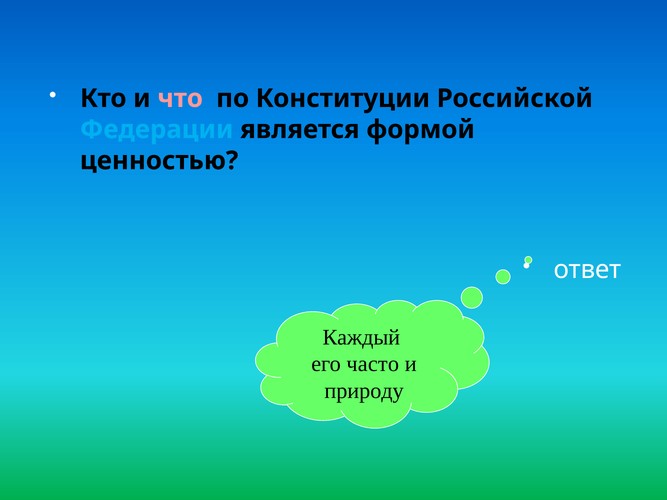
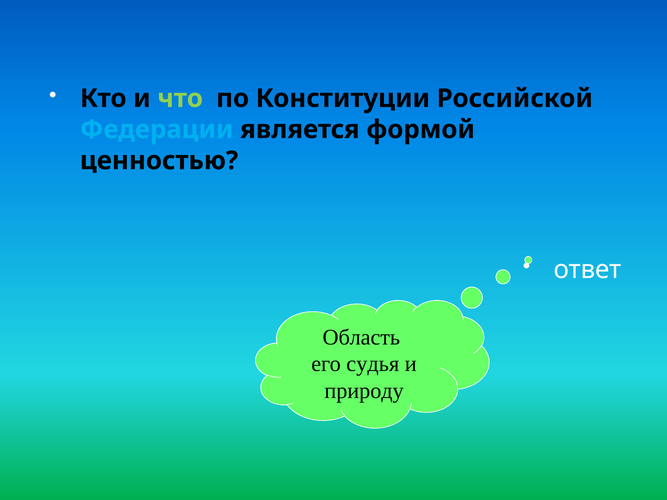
что colour: pink -> light green (180, 98)
Каждый: Каждый -> Область (361, 338)
часто: часто -> судья (373, 364)
